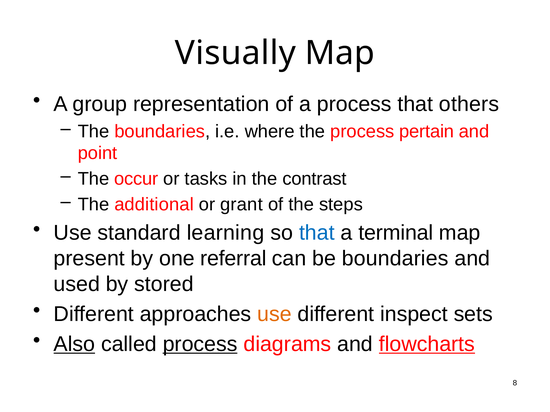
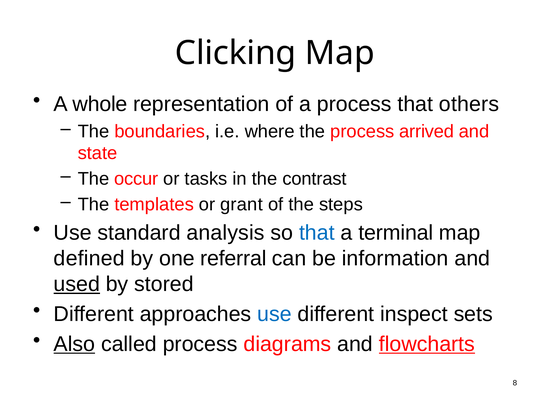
Visually: Visually -> Clicking (236, 53)
group: group -> whole (100, 104)
pertain: pertain -> arrived (427, 131)
point: point -> state (98, 153)
additional: additional -> templates (154, 205)
learning: learning -> analysis (226, 233)
present: present -> defined (89, 259)
be boundaries: boundaries -> information (395, 259)
used underline: none -> present (77, 284)
use colour: orange -> blue (274, 314)
process underline: present -> none (200, 344)
